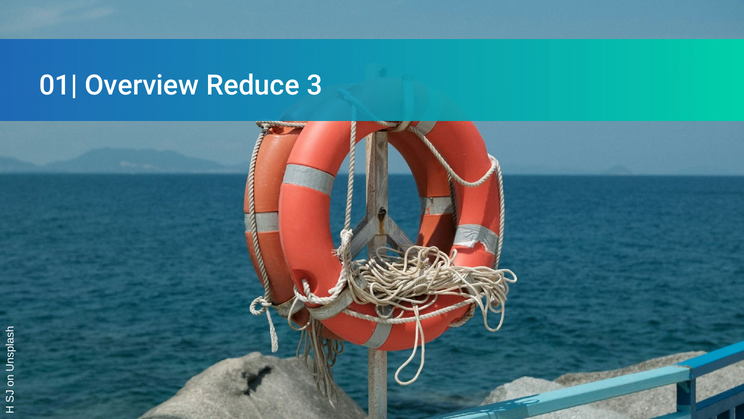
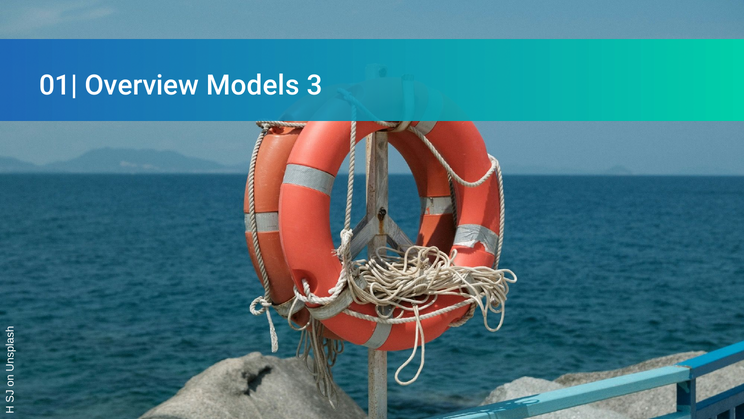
Reduce: Reduce -> Models (253, 85)
